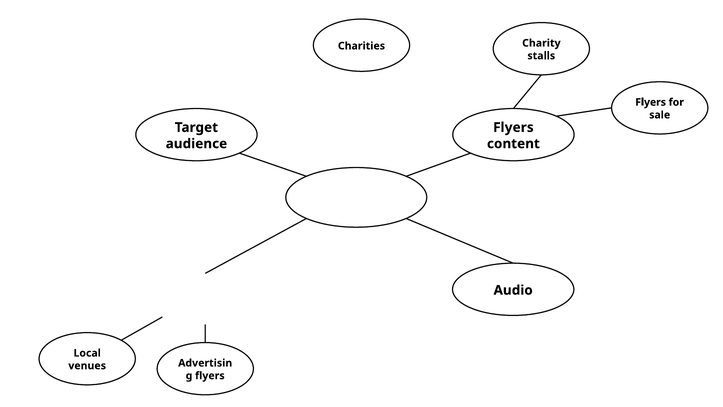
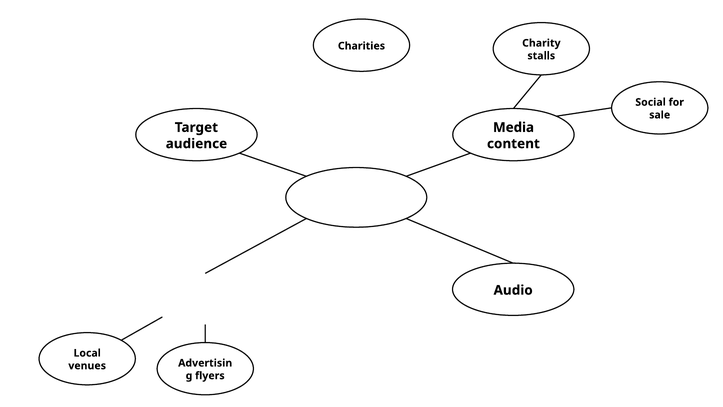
Flyers: Flyers -> Social (651, 102)
Flyers: Flyers -> Media (514, 127)
